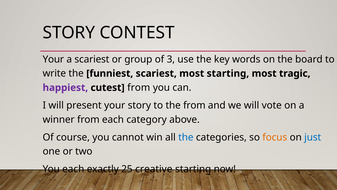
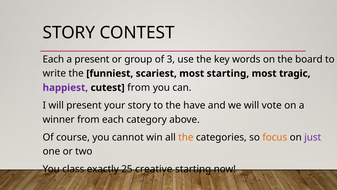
Your: Your -> Each (53, 59)
a scariest: scariest -> present (92, 59)
the from: from -> have (194, 105)
the colour: blue -> orange (186, 137)
just colour: blue -> purple (313, 137)
You each: each -> class (73, 169)
